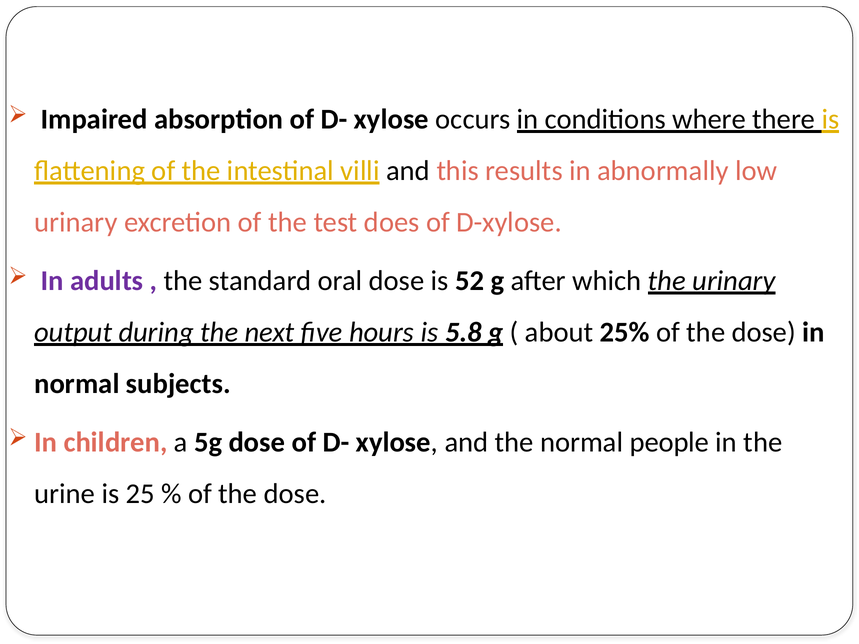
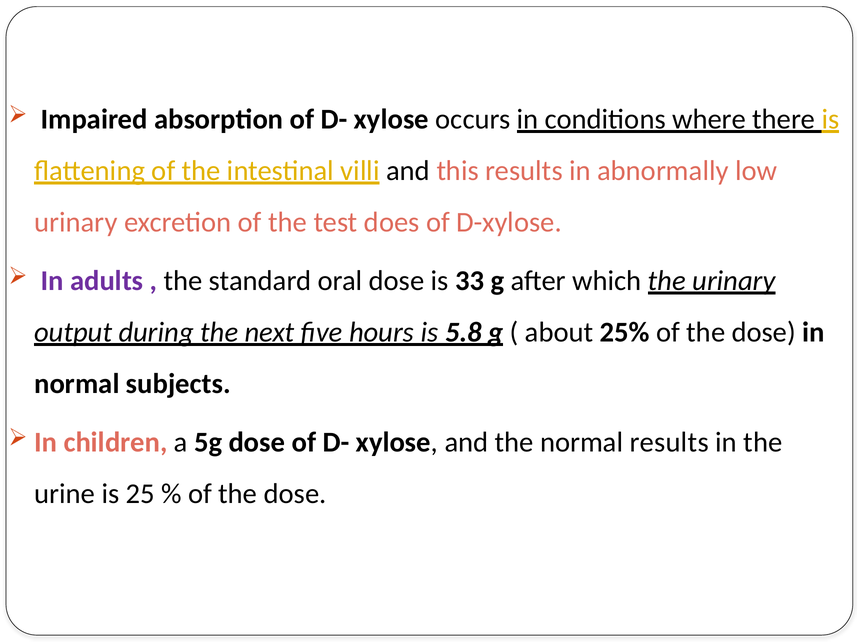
52: 52 -> 33 (470, 281)
normal people: people -> results (669, 442)
